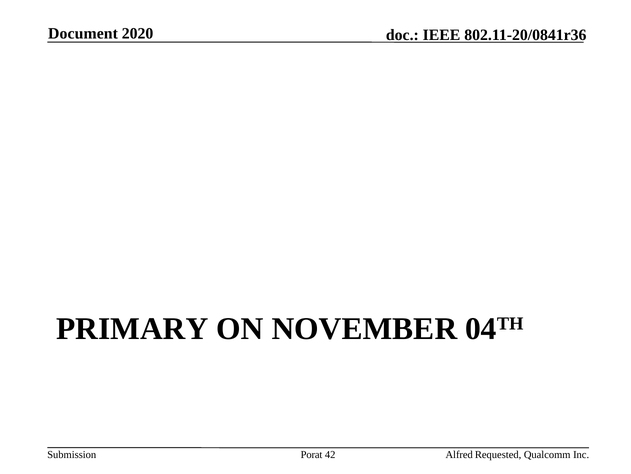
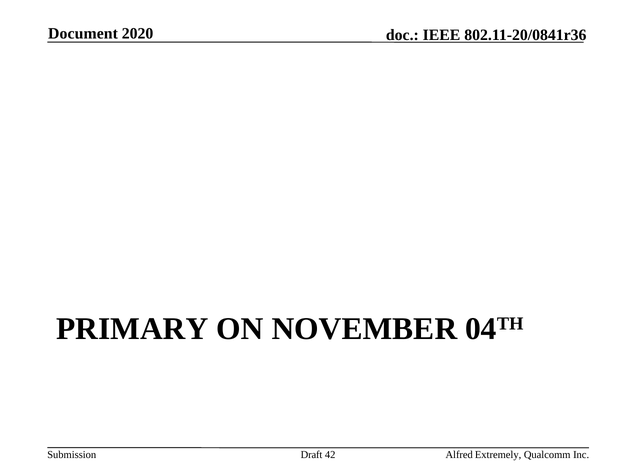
Porat: Porat -> Draft (312, 454)
Requested: Requested -> Extremely (498, 454)
